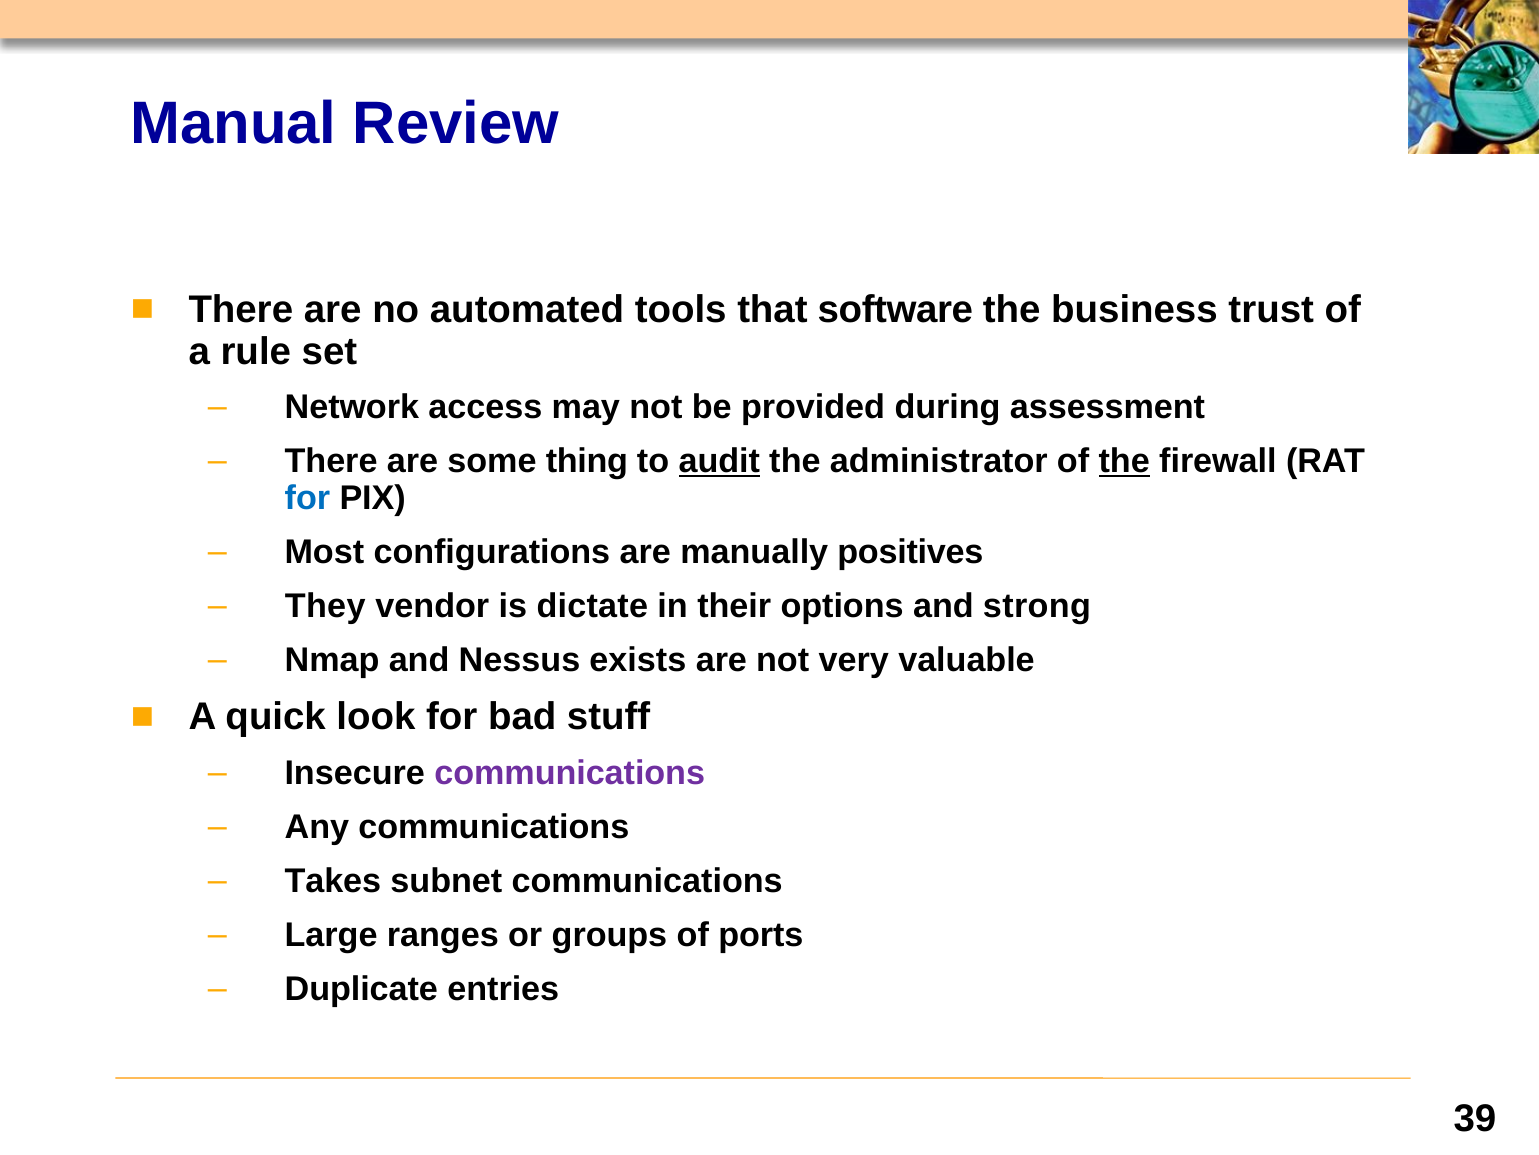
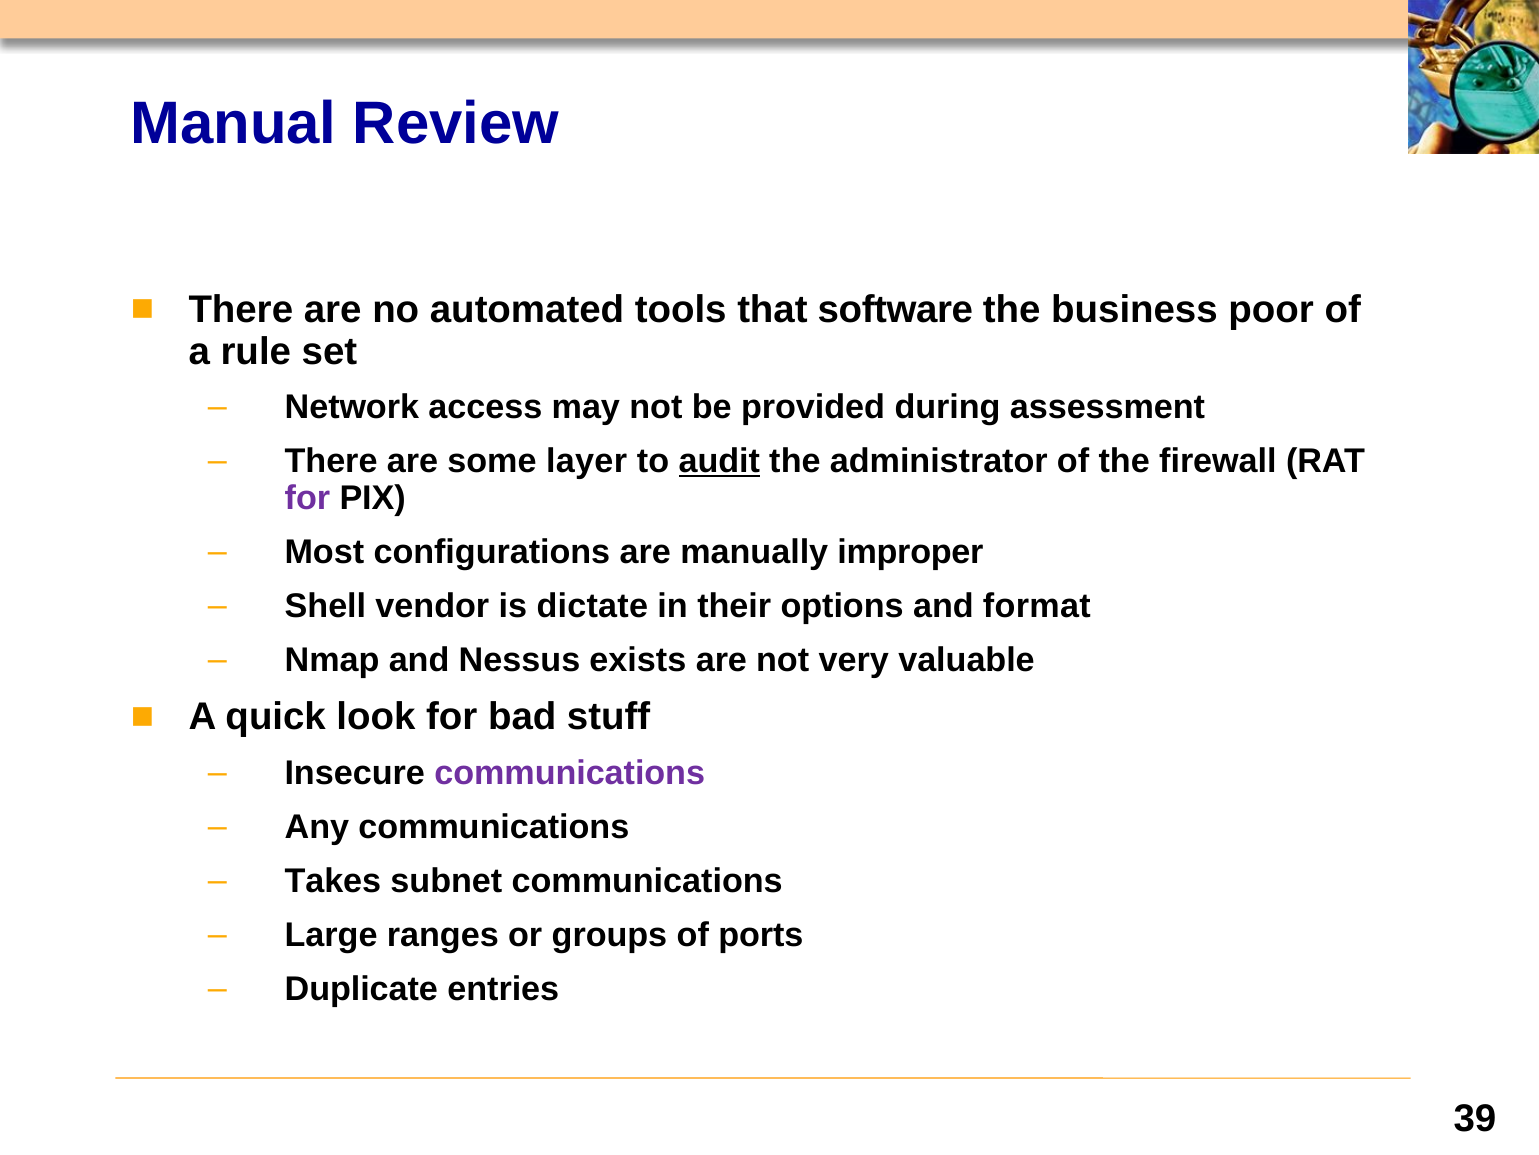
trust: trust -> poor (1271, 310)
thing: thing -> layer (587, 461)
the underline: present -> none (1124, 461)
for colour: blue -> purple (307, 498)
positives: positives -> improper (910, 552)
They: They -> Shell (325, 606)
strong: strong -> format (1037, 606)
